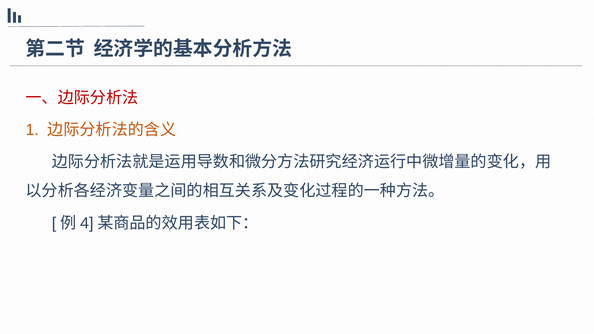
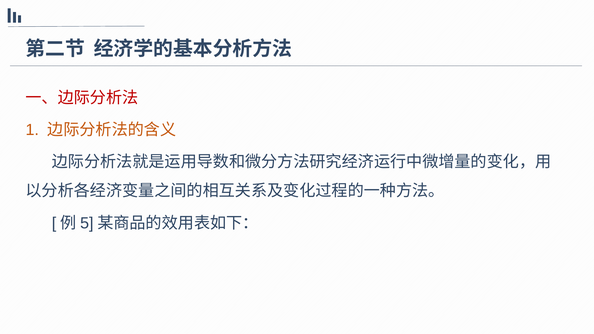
4: 4 -> 5 (87, 223)
